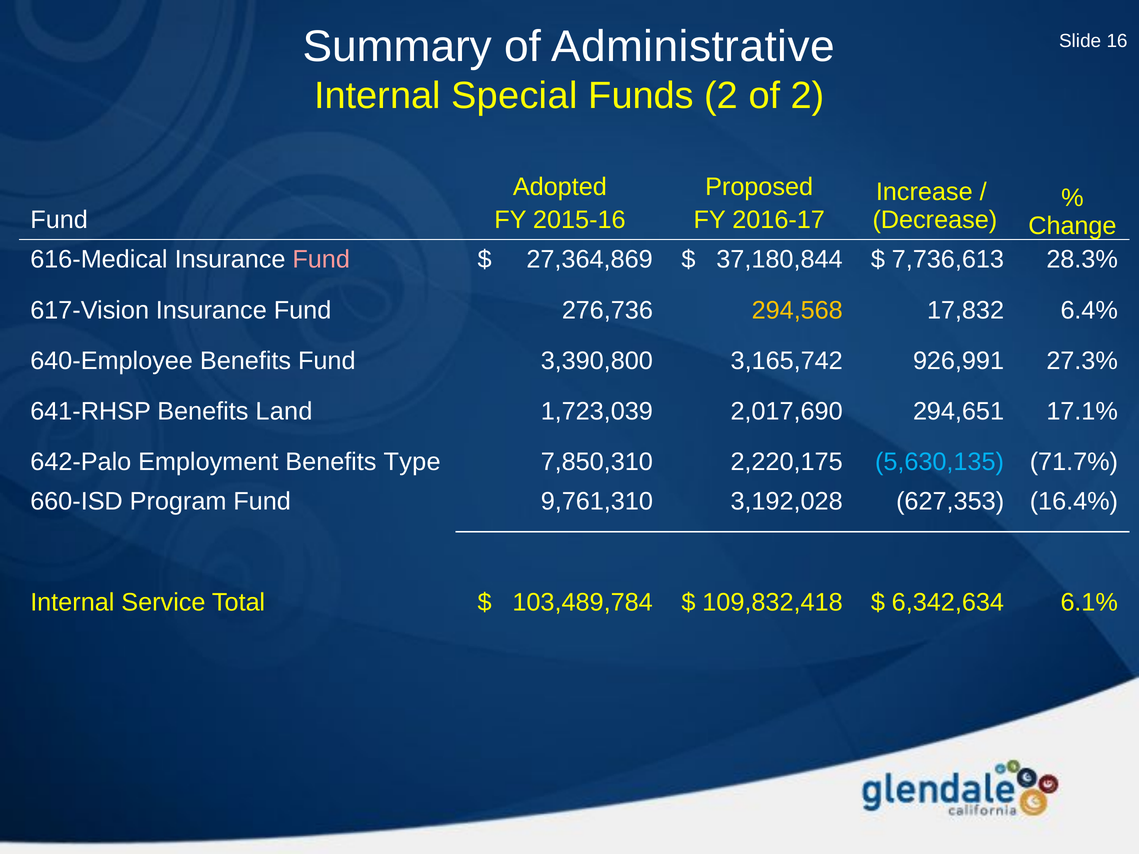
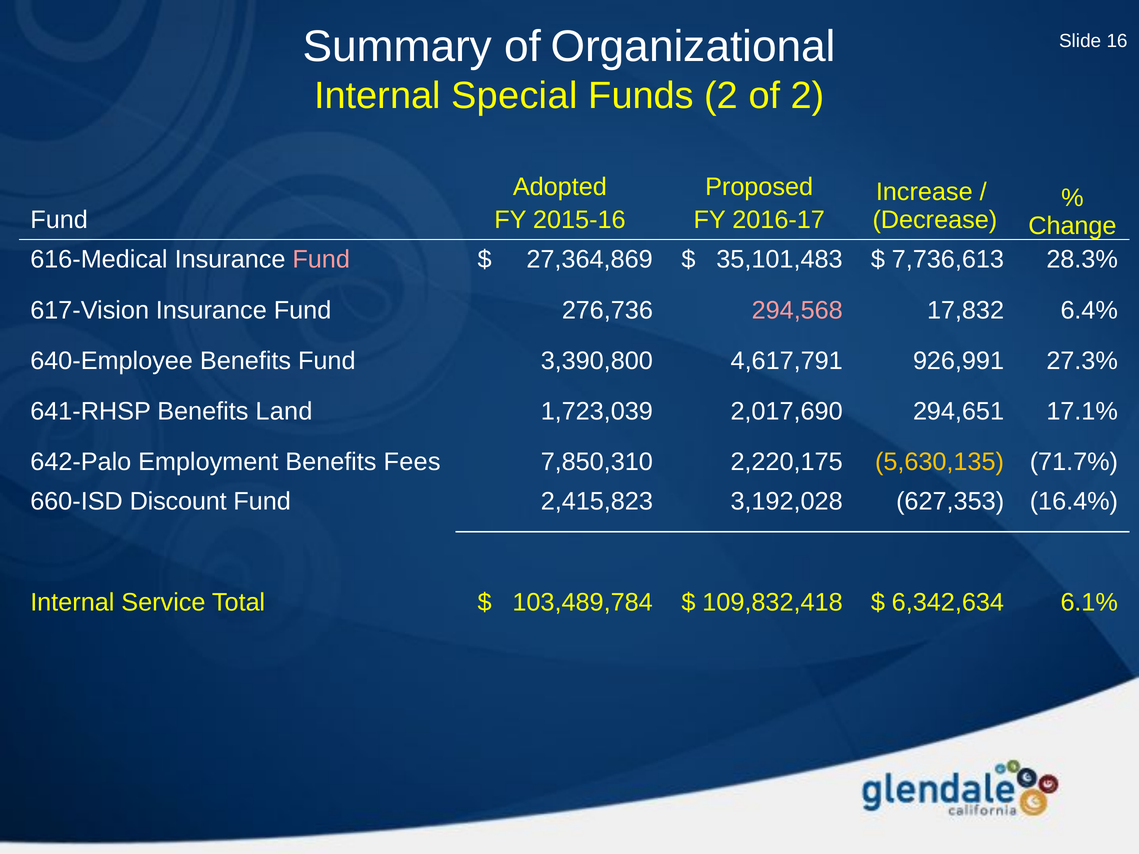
Administrative: Administrative -> Organizational (693, 47)
37,180,844: 37,180,844 -> 35,101,483 (779, 260)
294,568 colour: yellow -> pink (797, 310)
3,165,742: 3,165,742 -> 4,617,791 (787, 361)
Type: Type -> Fees (412, 462)
5,630,135 colour: light blue -> yellow (940, 462)
Program: Program -> Discount (178, 502)
9,761,310: 9,761,310 -> 2,415,823 (597, 502)
